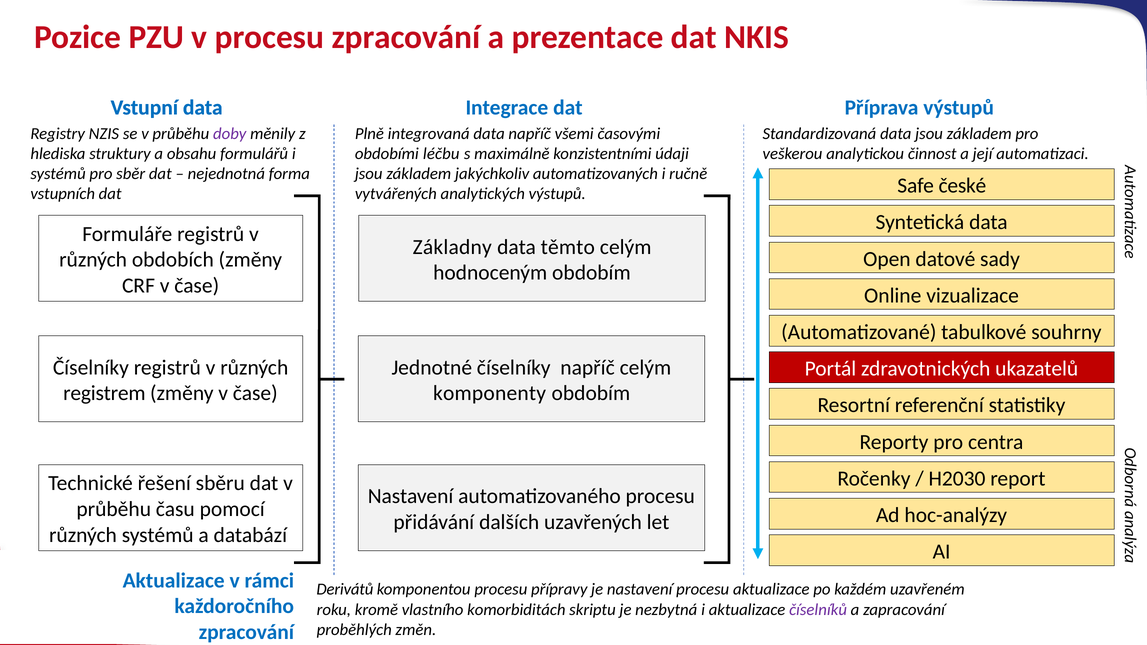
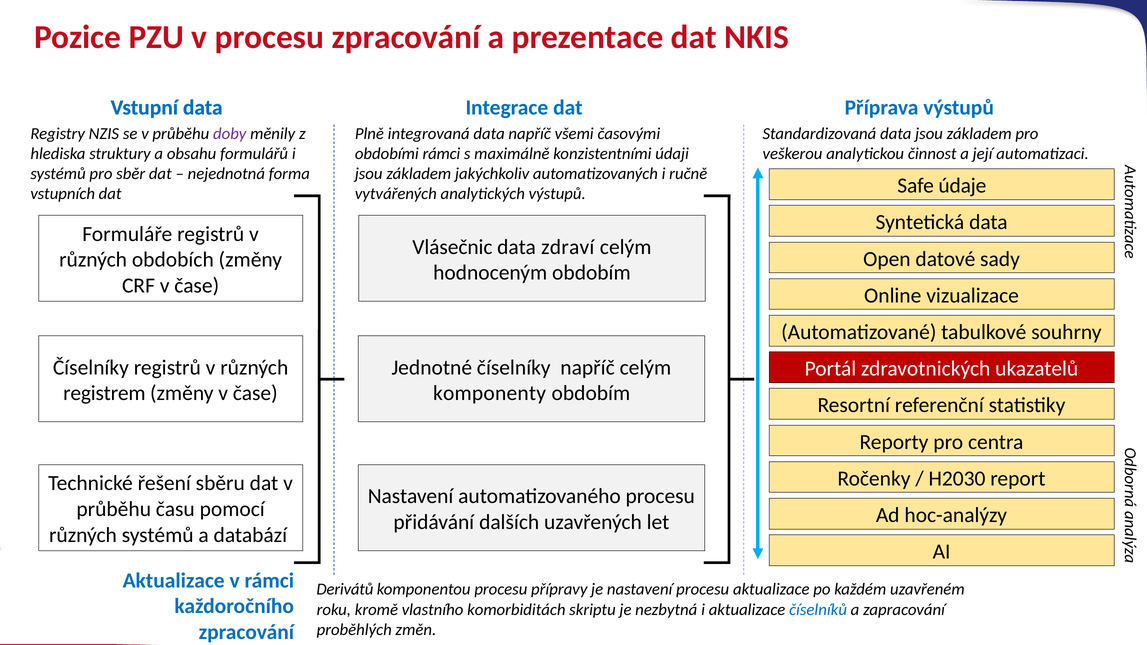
obdobími léčbu: léčbu -> rámci (441, 154)
české: české -> údaje (962, 186)
Základny: Základny -> Vlásečnic (452, 247)
těmto: těmto -> zdraví (568, 247)
číselníků colour: purple -> blue (818, 610)
